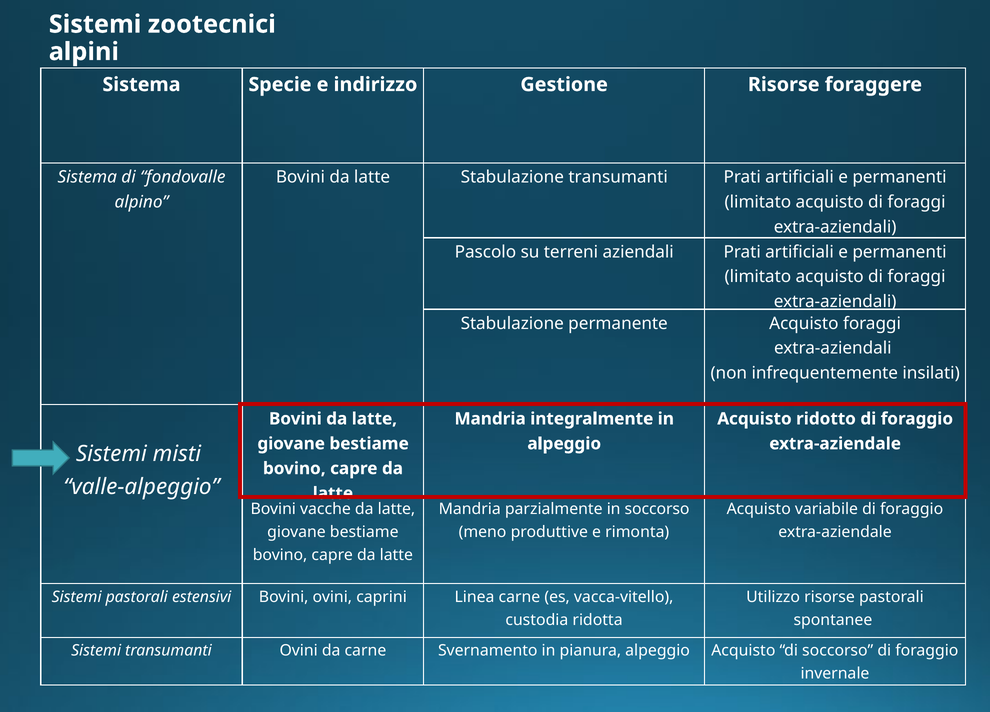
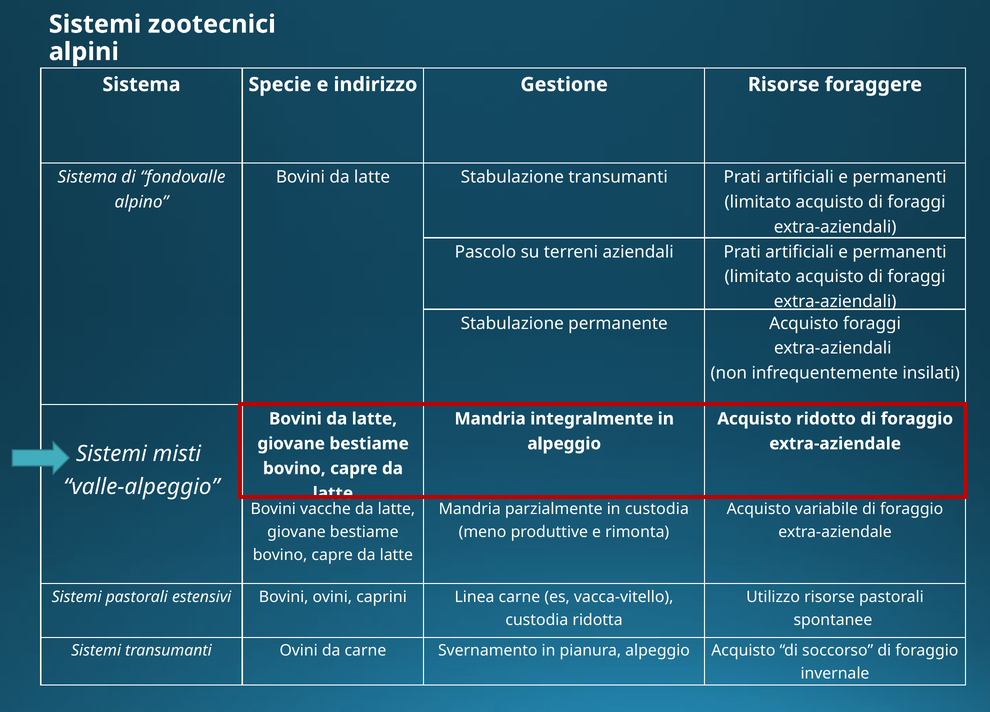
in soccorso: soccorso -> custodia (657, 510)
